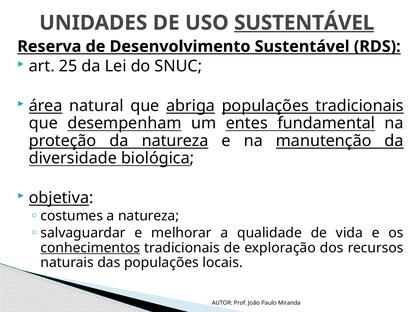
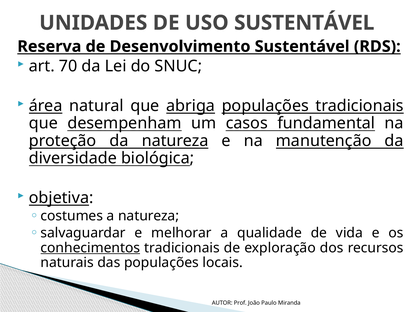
SUSTENTÁVEL underline: present -> none (304, 23)
25: 25 -> 70 (68, 66)
entes: entes -> casos (247, 123)
